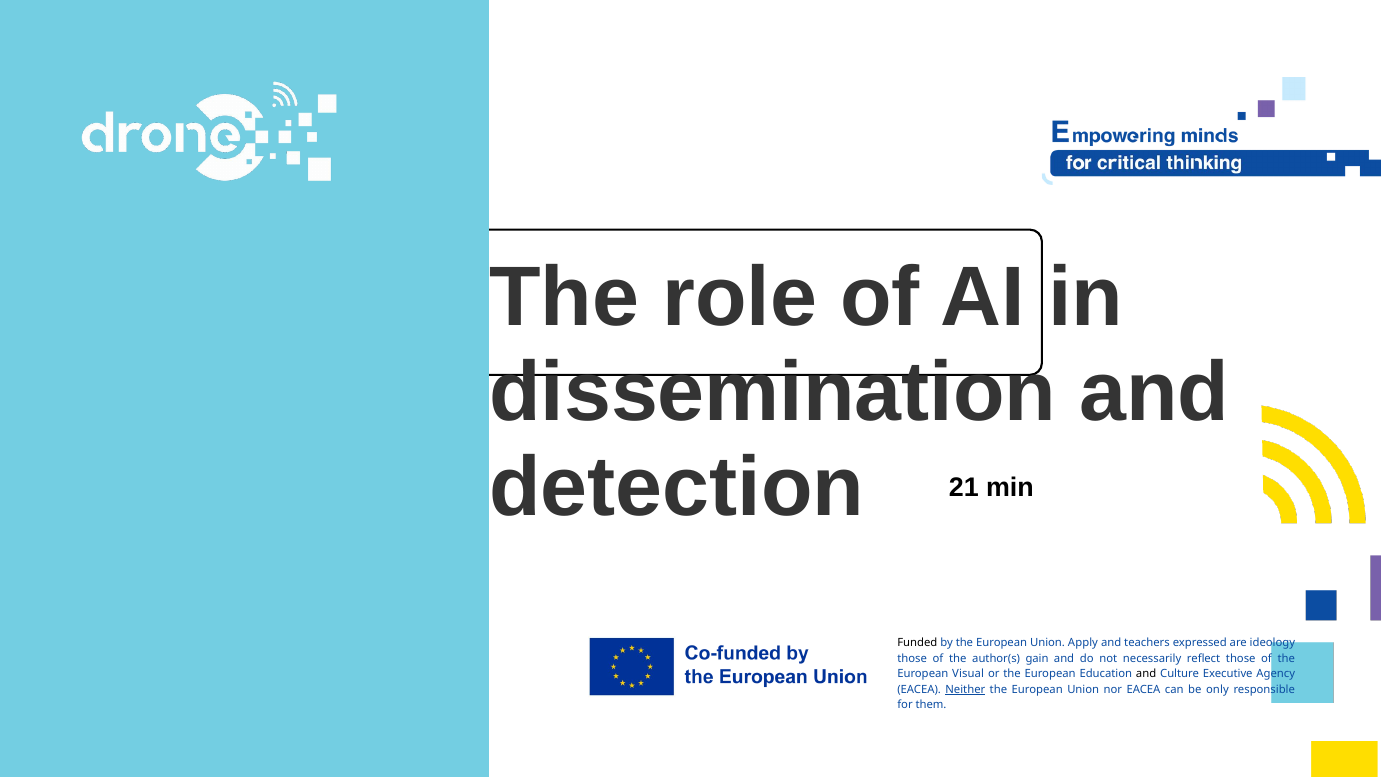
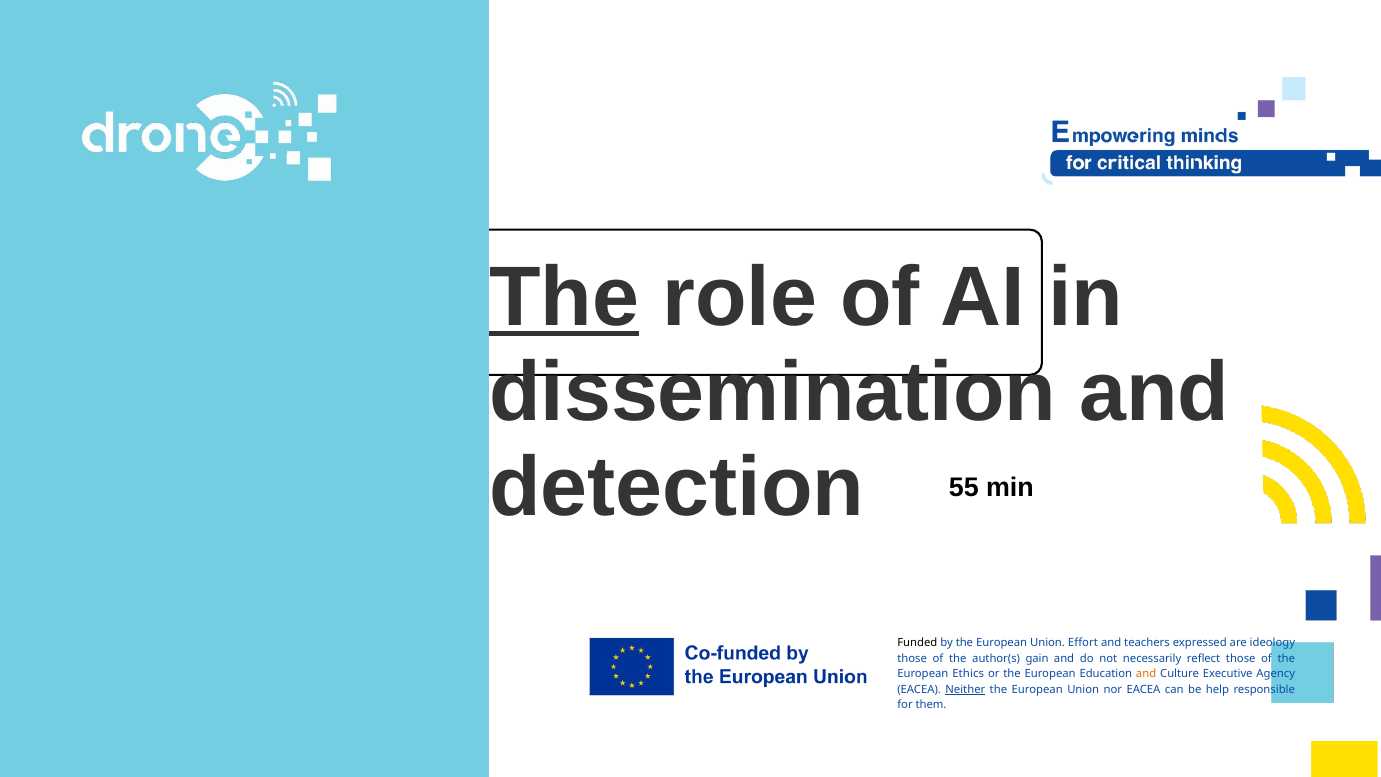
The underline: none -> present (564, 298)
21: 21 -> 55 (964, 488)
Apply: Apply -> Effort (1083, 643)
Visual: Visual -> Ethics (968, 674)
and colour: black -> orange (1146, 674)
only: only -> help (1218, 689)
